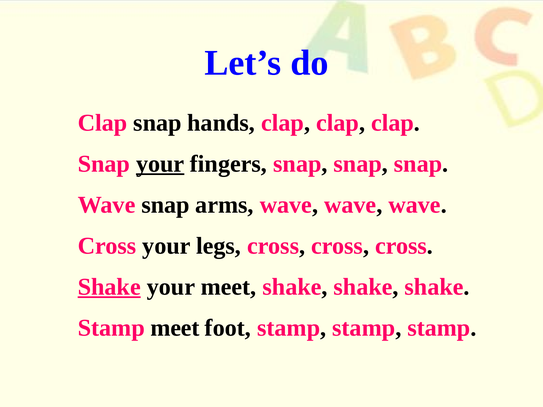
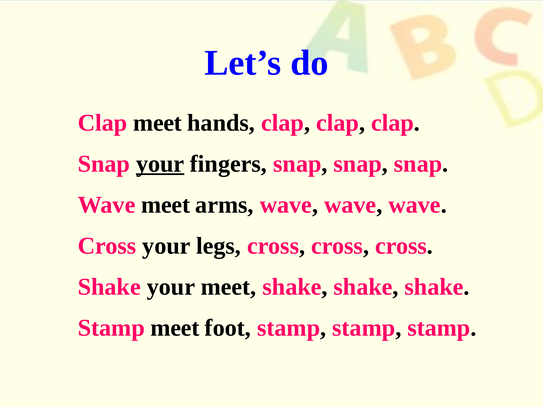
snap: snap -> meet (158, 123)
Wave snap: snap -> meet (166, 205)
Shake underline: present -> none (109, 287)
